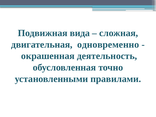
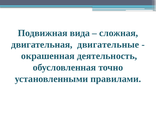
одновременно: одновременно -> двигательные (108, 45)
